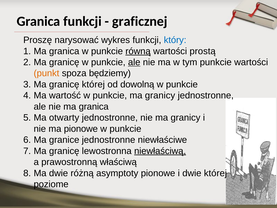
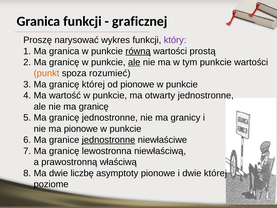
który colour: blue -> purple (175, 40)
będziemy: będziemy -> rozumieć (110, 73)
od dowolną: dowolną -> pionowe (137, 84)
punkcie ma granicy: granicy -> otwarty (160, 95)
nie ma granica: granica -> granicę (94, 106)
otwarty: otwarty -> granicę (64, 118)
jednostronne underline: none -> present (109, 140)
niewłaściwą underline: present -> none (160, 151)
różną: różną -> liczbę (82, 173)
